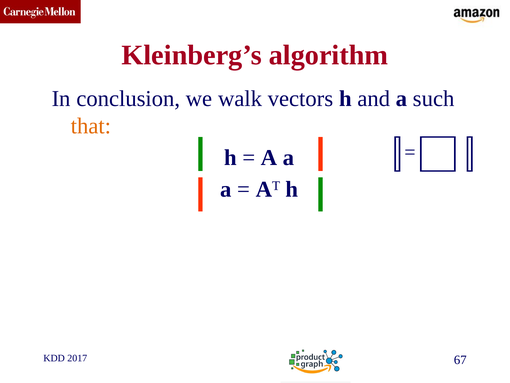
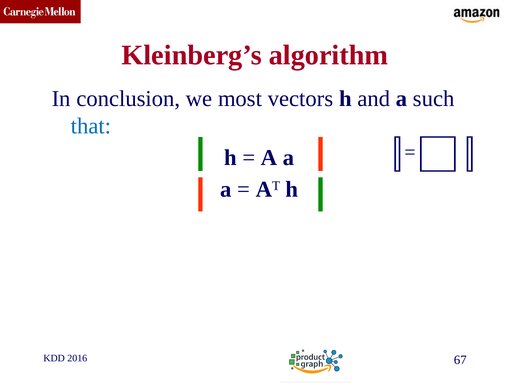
walk: walk -> most (240, 98)
that colour: orange -> blue (91, 126)
2017: 2017 -> 2016 (77, 358)
